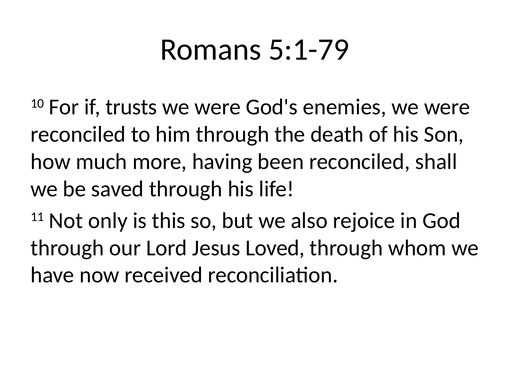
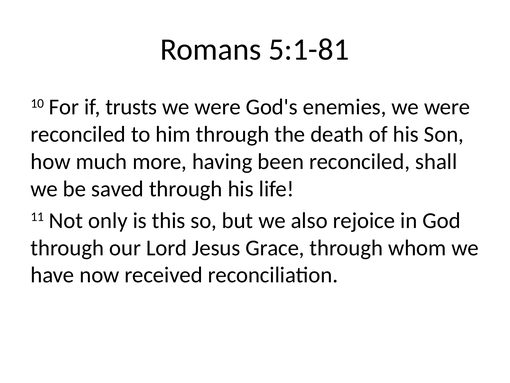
5:1-79: 5:1-79 -> 5:1-81 (309, 49)
Loved: Loved -> Grace (275, 248)
